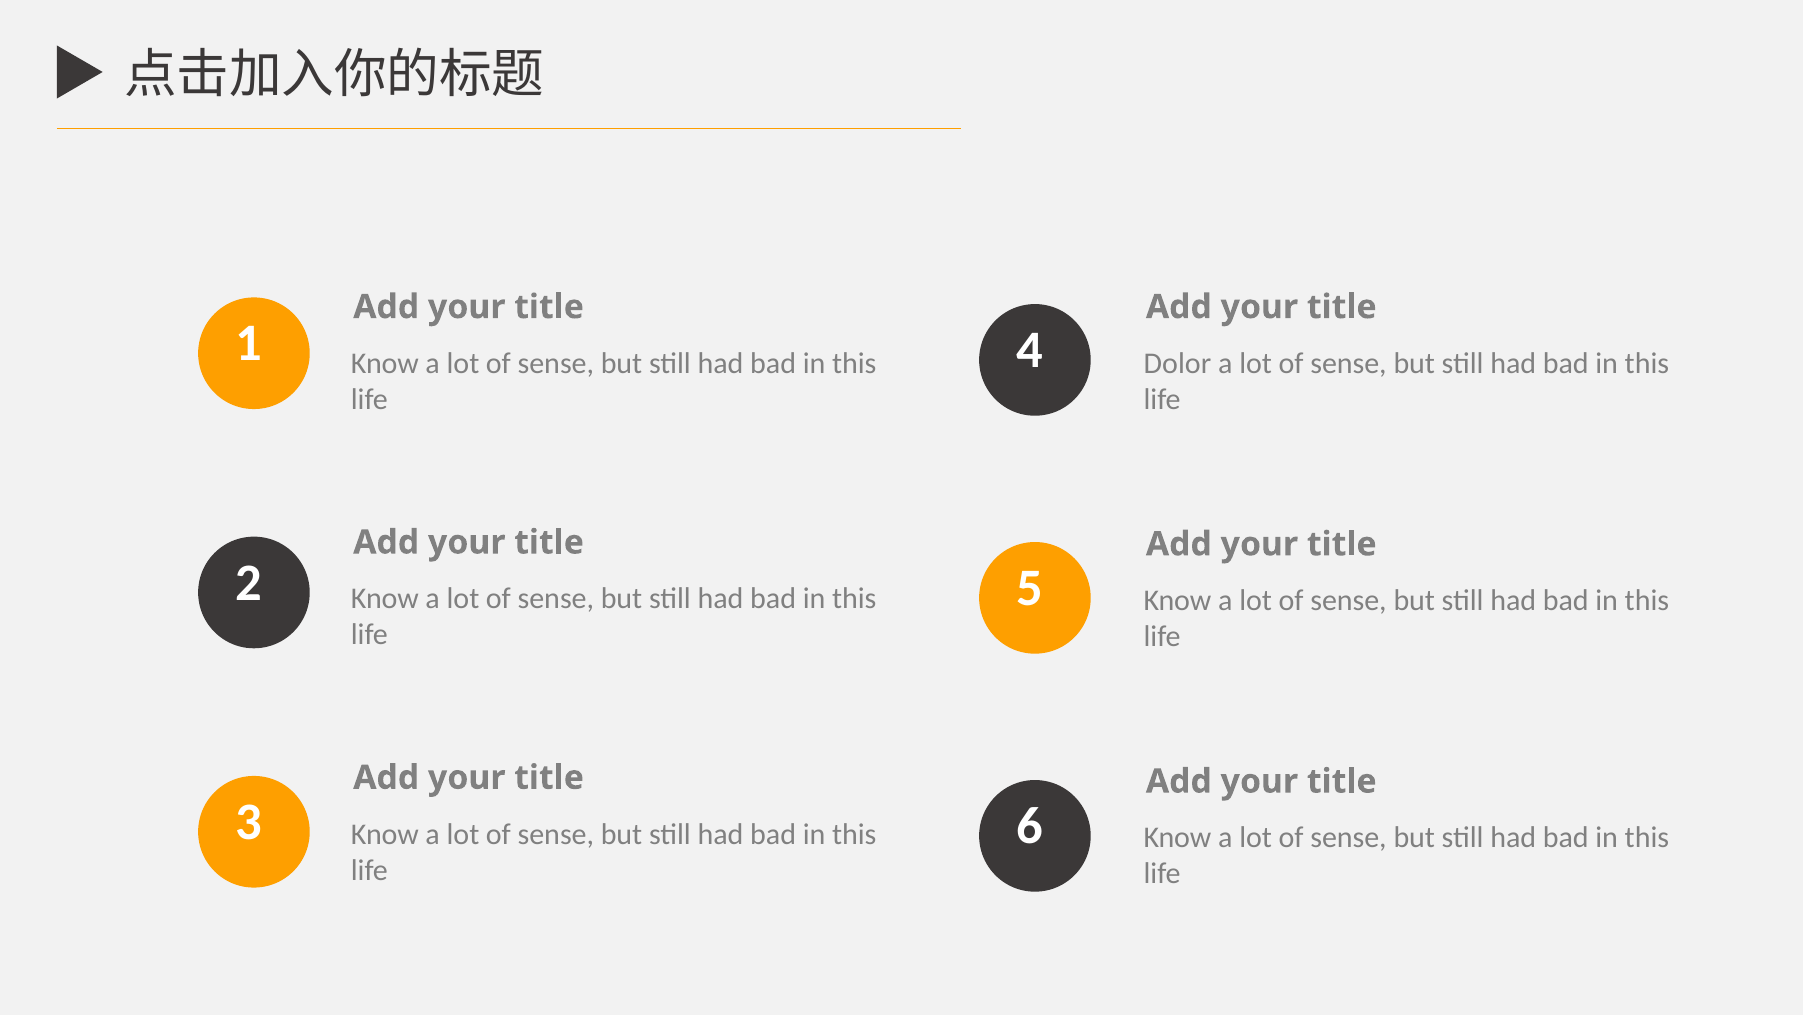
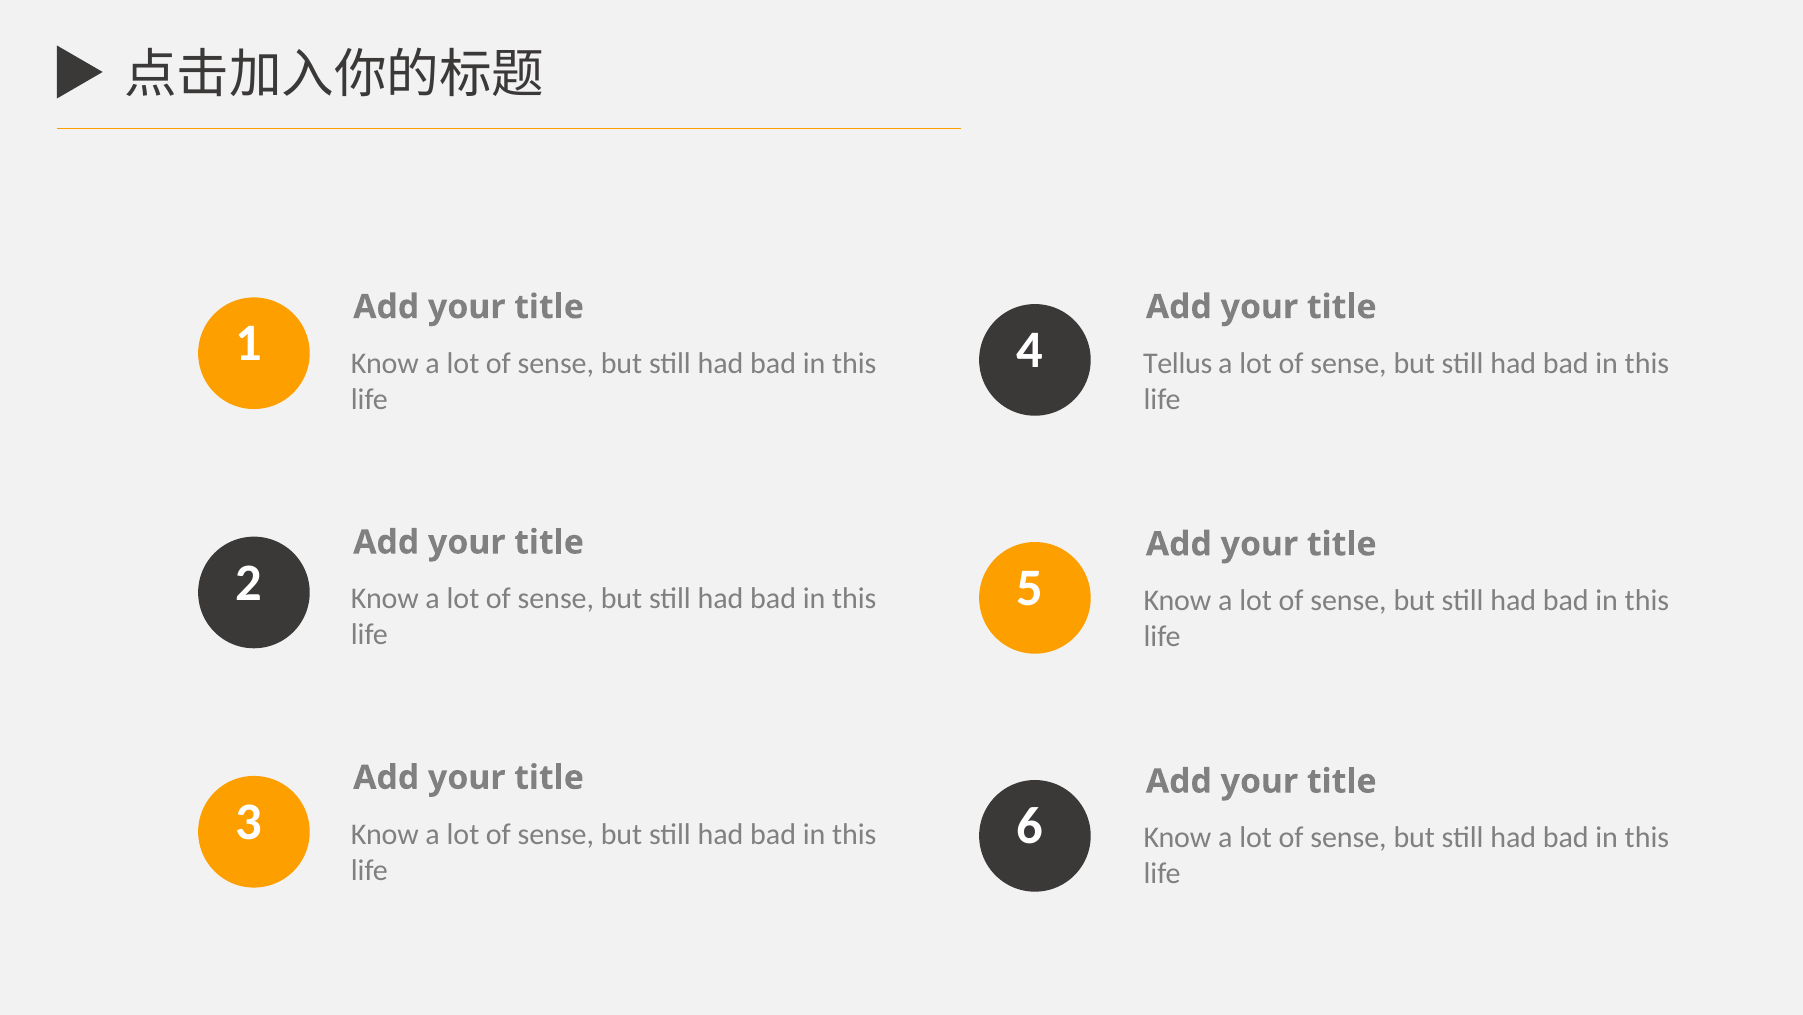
Dolor: Dolor -> Tellus (1178, 363)
